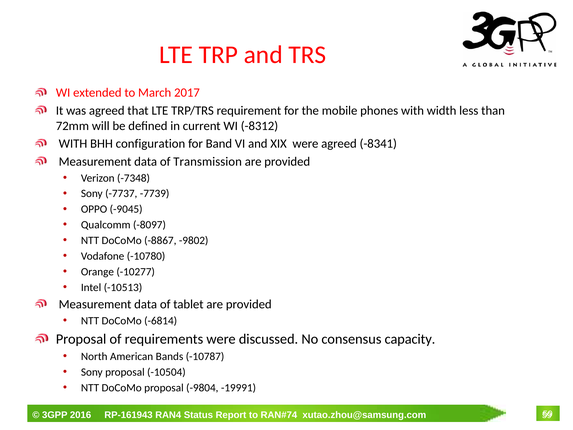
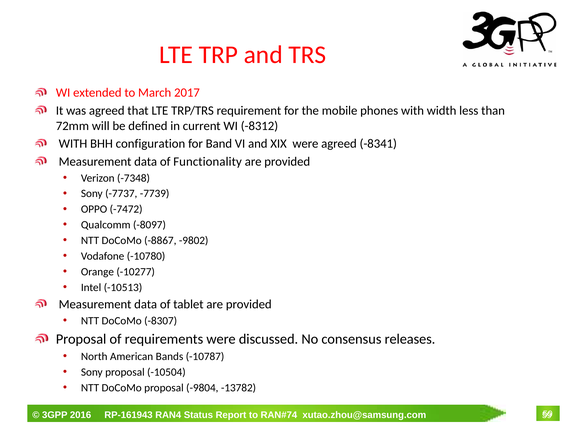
Transmission: Transmission -> Functionality (208, 161)
-9045: -9045 -> -7472 (126, 209)
-6814: -6814 -> -8307 (161, 321)
capacity: capacity -> releases (410, 339)
-19991: -19991 -> -13782 (239, 388)
